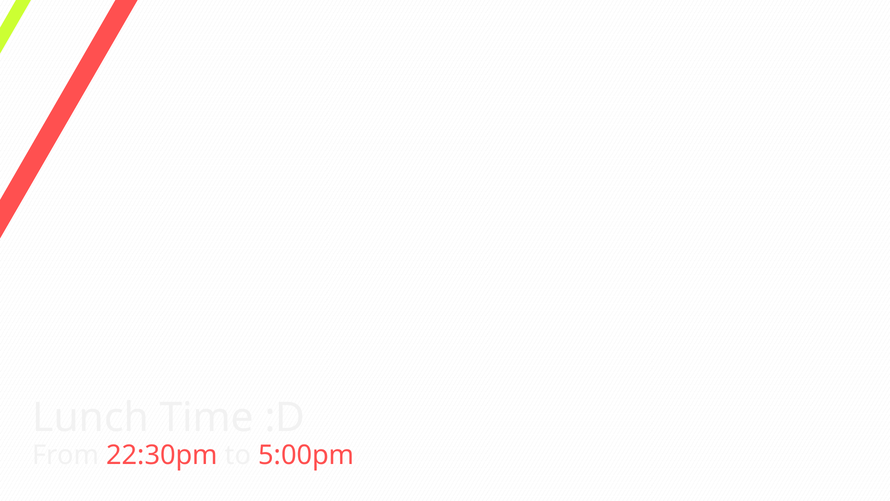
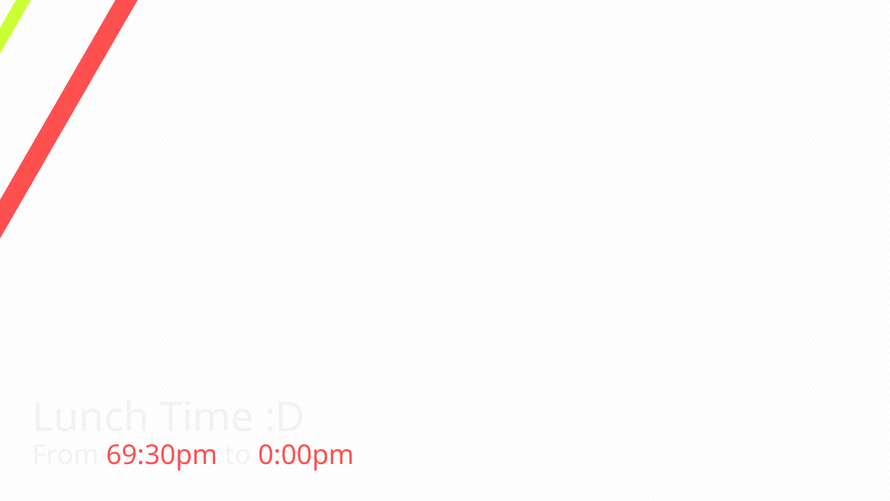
22:30pm: 22:30pm -> 69:30pm (162, 455)
5:00pm: 5:00pm -> 0:00pm (306, 455)
